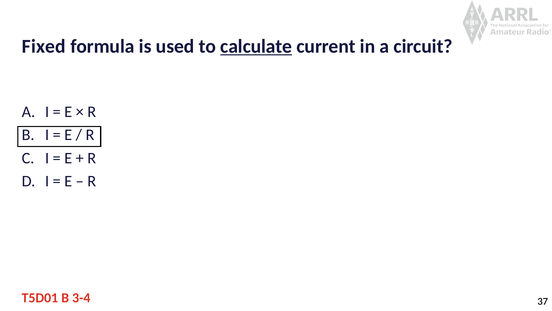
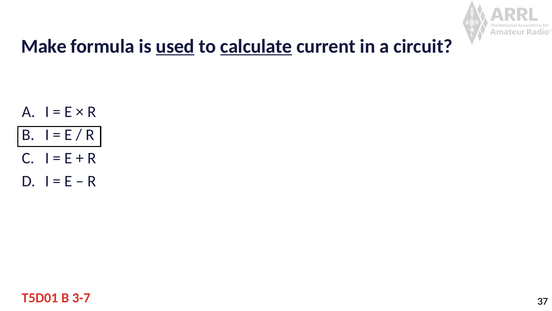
Fixed: Fixed -> Make (44, 46)
used underline: none -> present (175, 46)
3-4: 3-4 -> 3-7 (81, 297)
